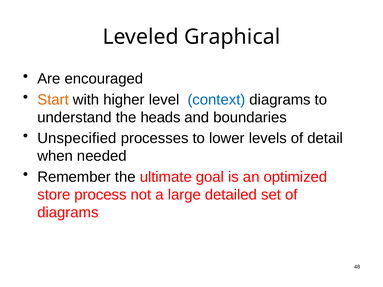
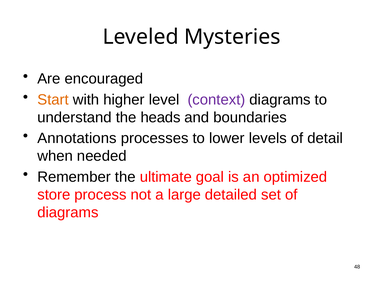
Graphical: Graphical -> Mysteries (232, 37)
context colour: blue -> purple (216, 100)
Unspecified: Unspecified -> Annotations (77, 138)
